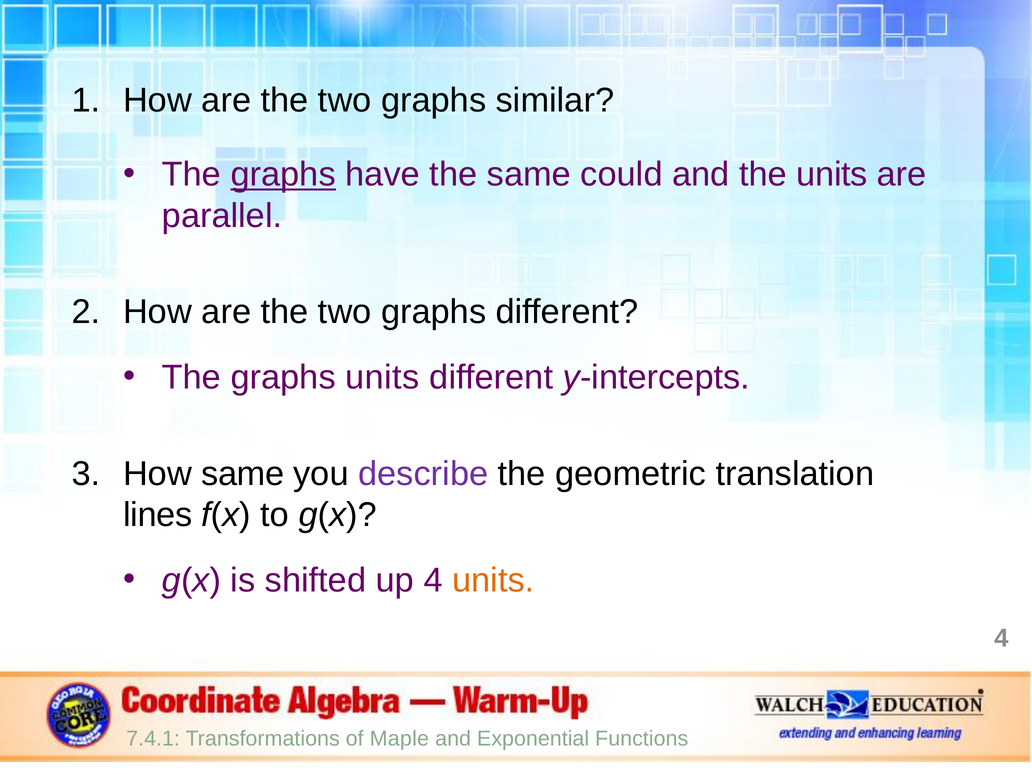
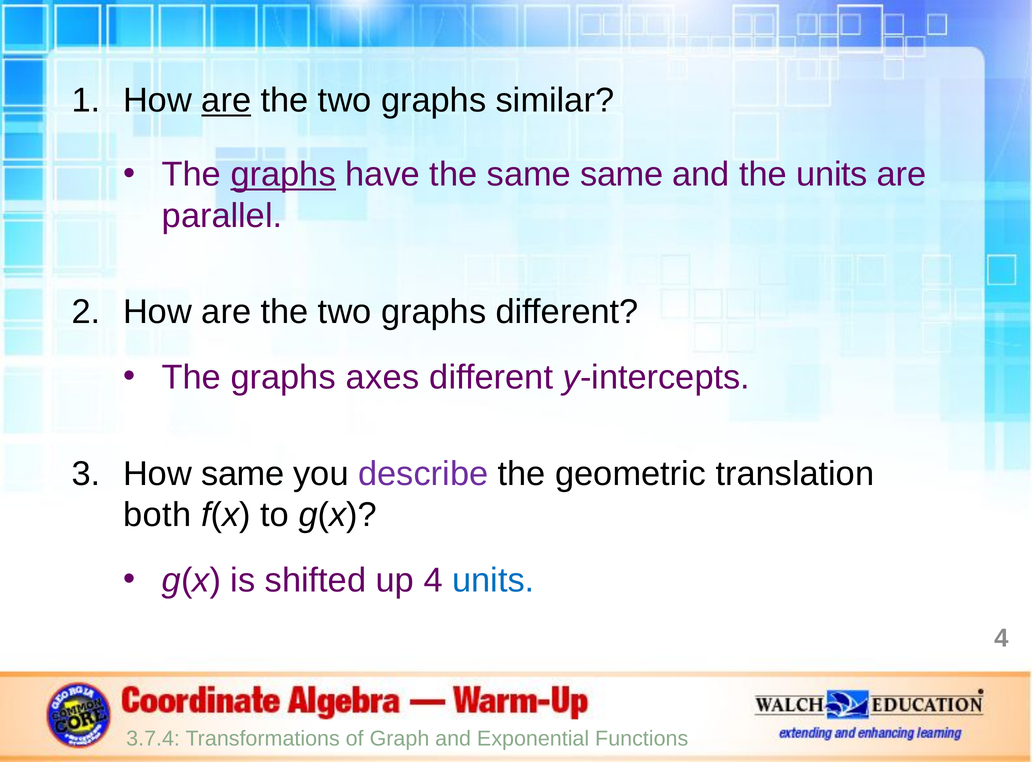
are underline: none -> present (226, 101)
same could: could -> same (622, 175)
graphs units: units -> axes (382, 377)
lines: lines -> both (157, 515)
units colour: orange -> blue (493, 580)
7.4.1: 7.4.1 -> 3.7.4 (153, 739)
Maple: Maple -> Graph (399, 739)
